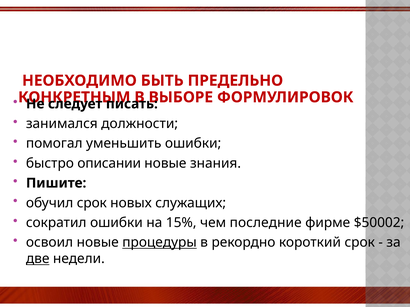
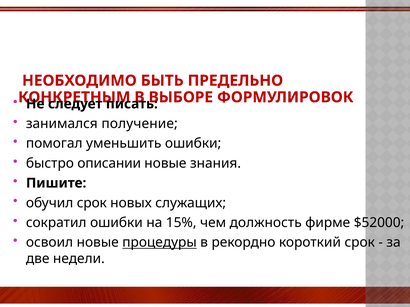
должности: должности -> получение (140, 124)
последние: последние -> должность (266, 223)
$50002: $50002 -> $52000 (379, 223)
две underline: present -> none (38, 259)
